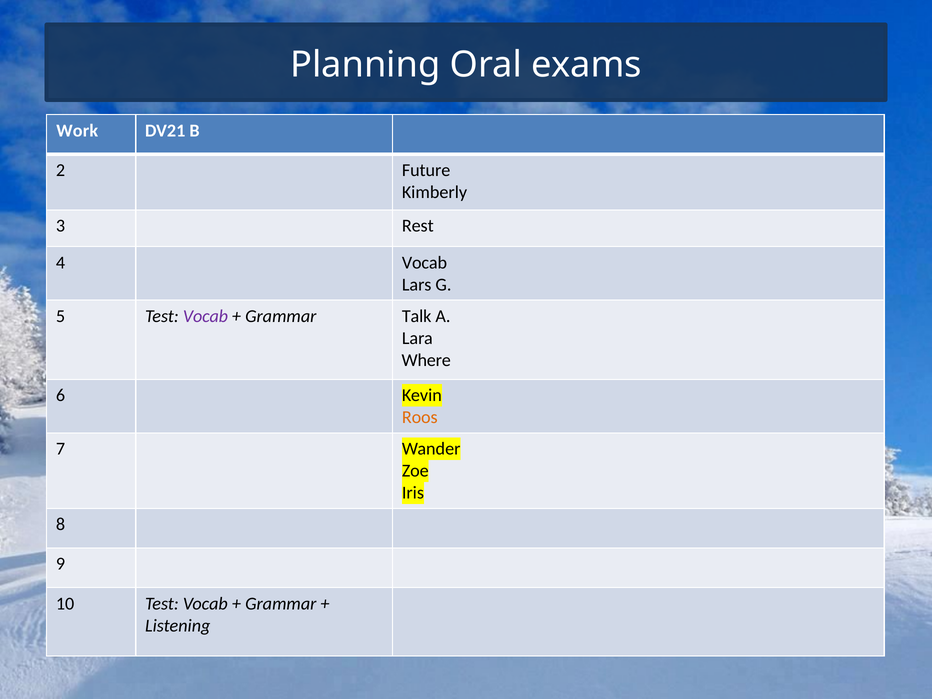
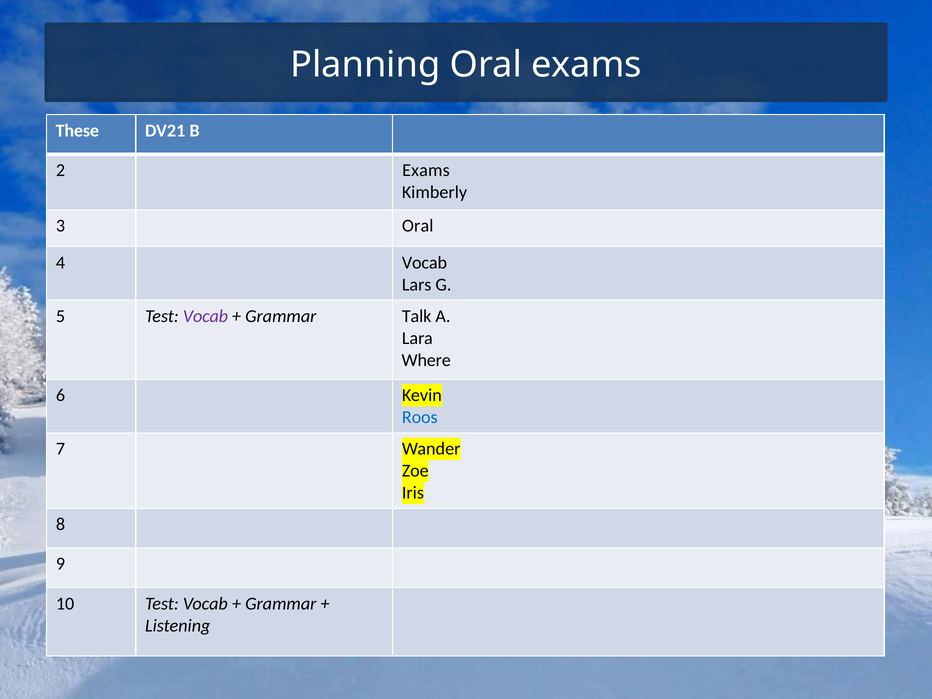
Work: Work -> These (77, 131)
2 Future: Future -> Exams (426, 170)
3 Rest: Rest -> Oral (418, 226)
Roos colour: orange -> blue (420, 417)
